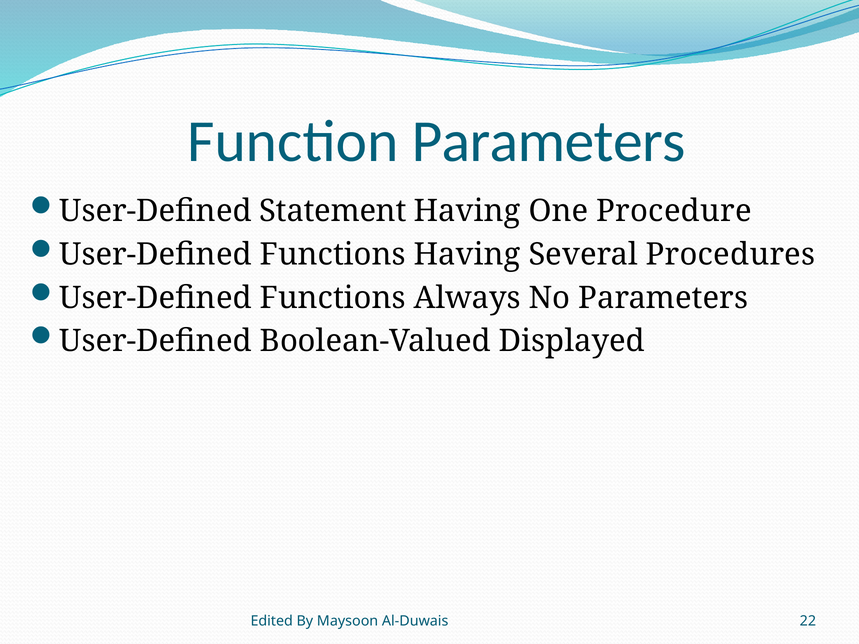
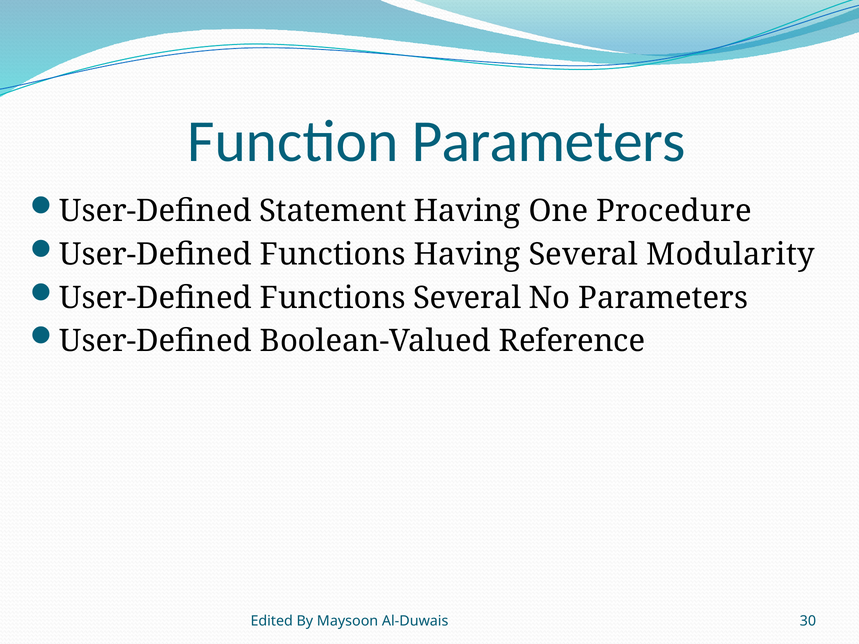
Procedures: Procedures -> Modularity (731, 255)
Functions Always: Always -> Several (467, 298)
Displayed: Displayed -> Reference (572, 341)
22: 22 -> 30 (808, 622)
